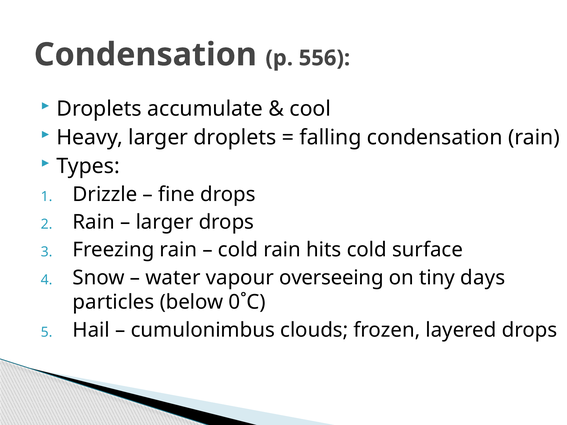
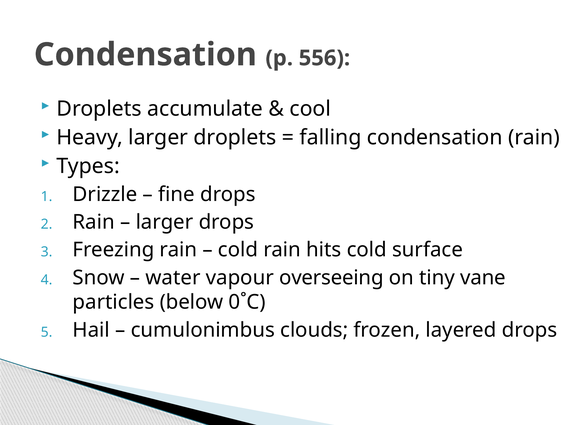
days: days -> vane (483, 278)
